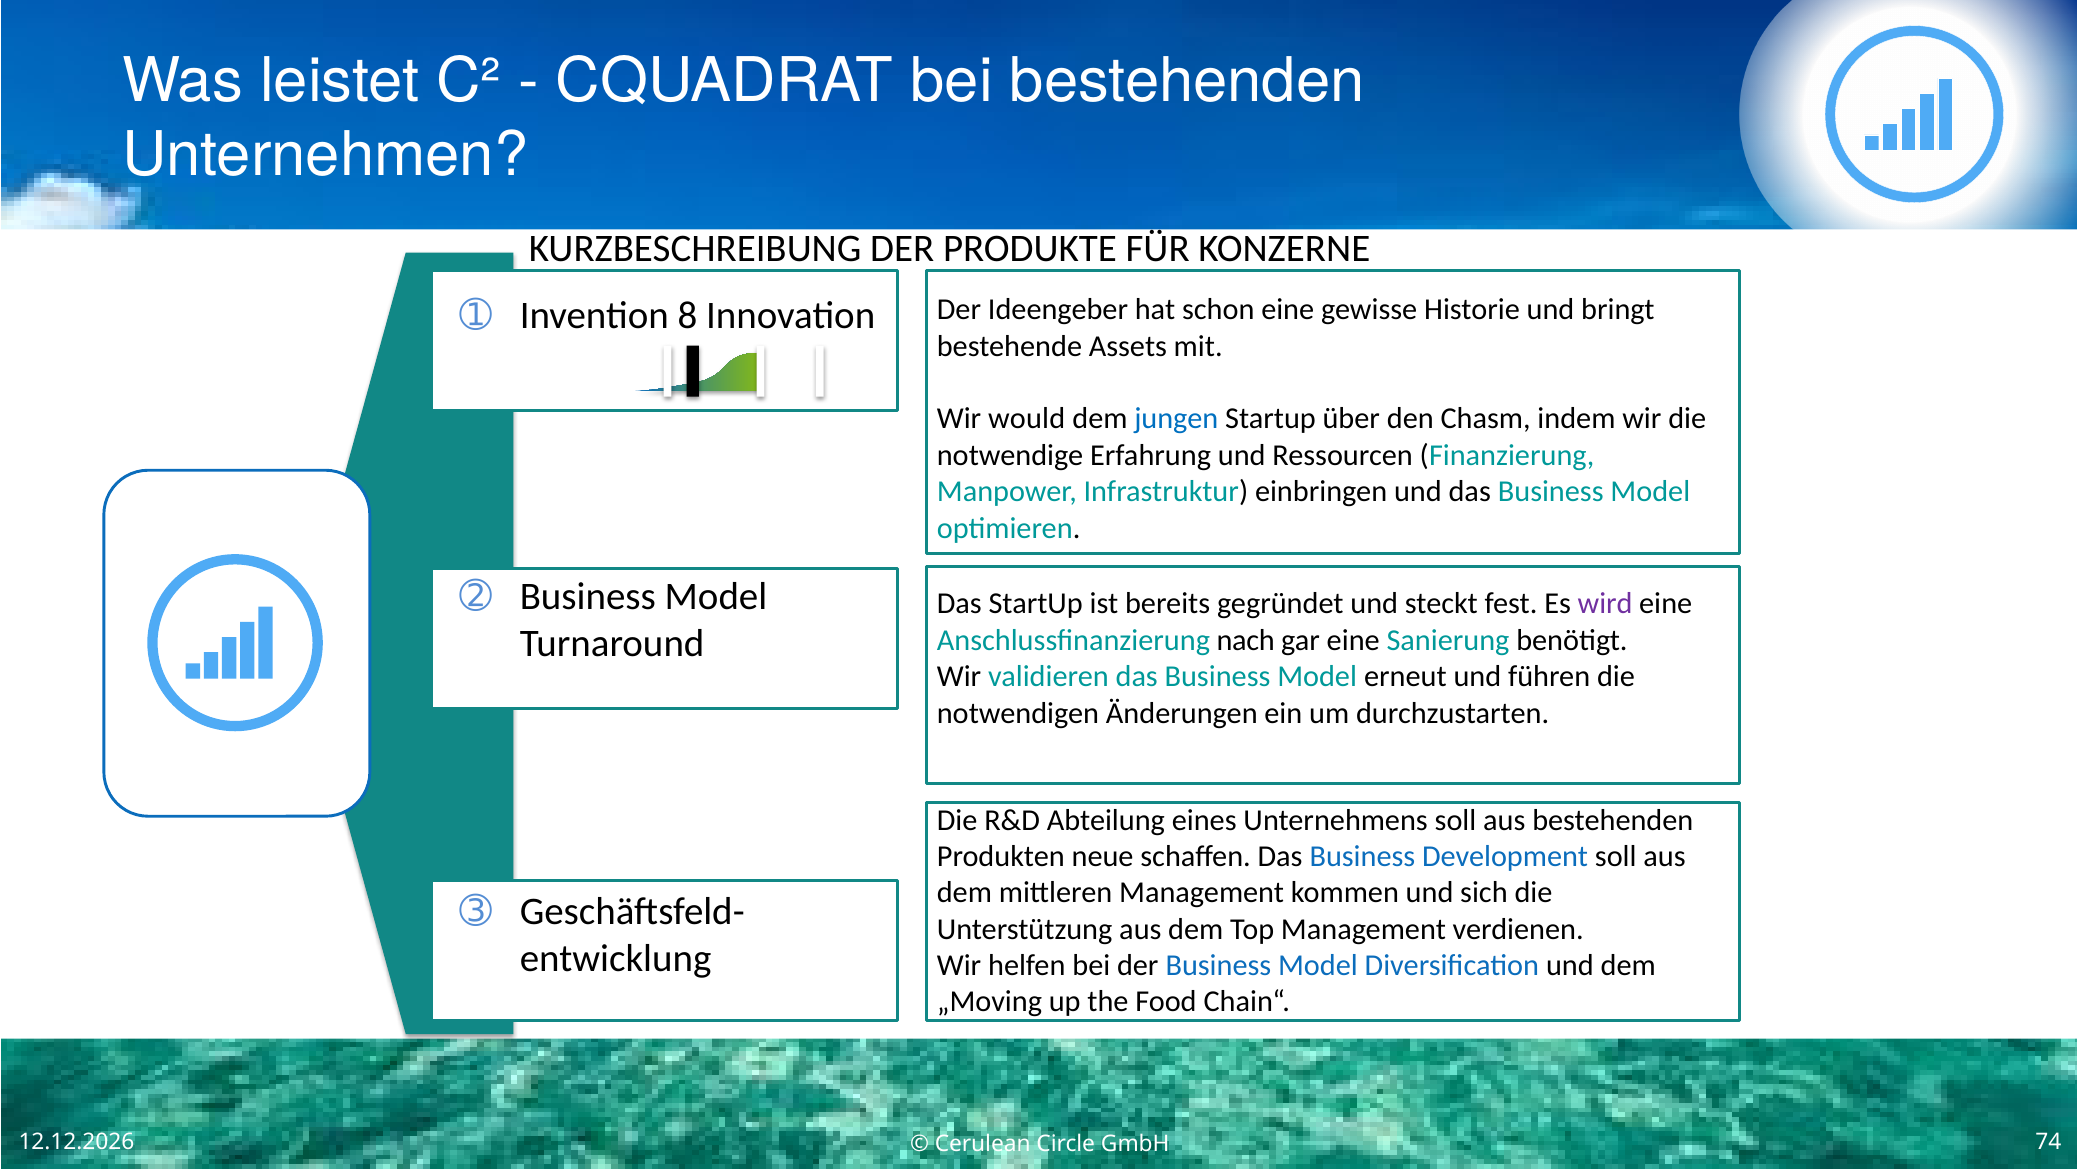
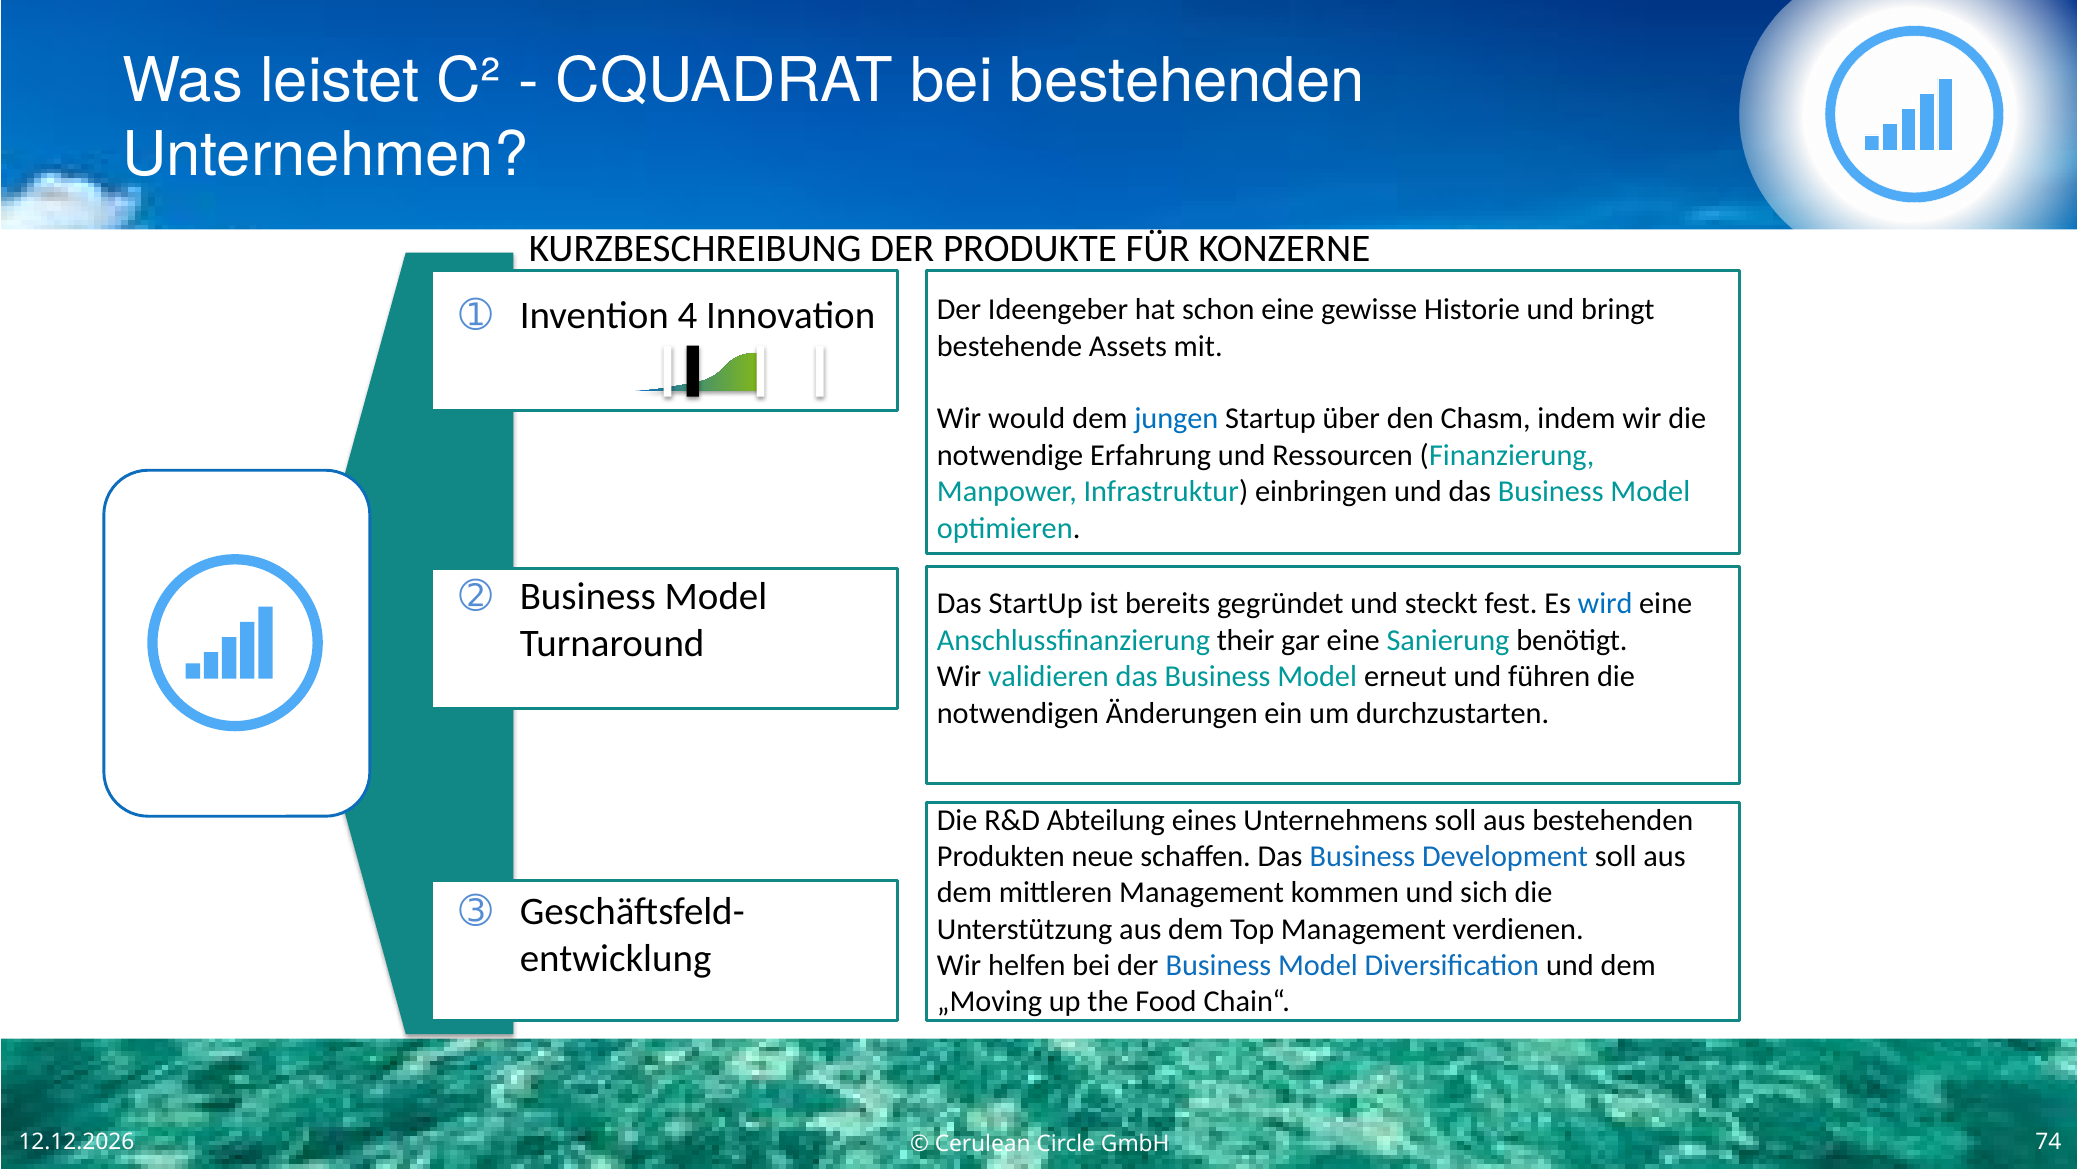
8: 8 -> 4 (687, 315)
wird colour: purple -> blue (1605, 604)
nach: nach -> their (1246, 640)
